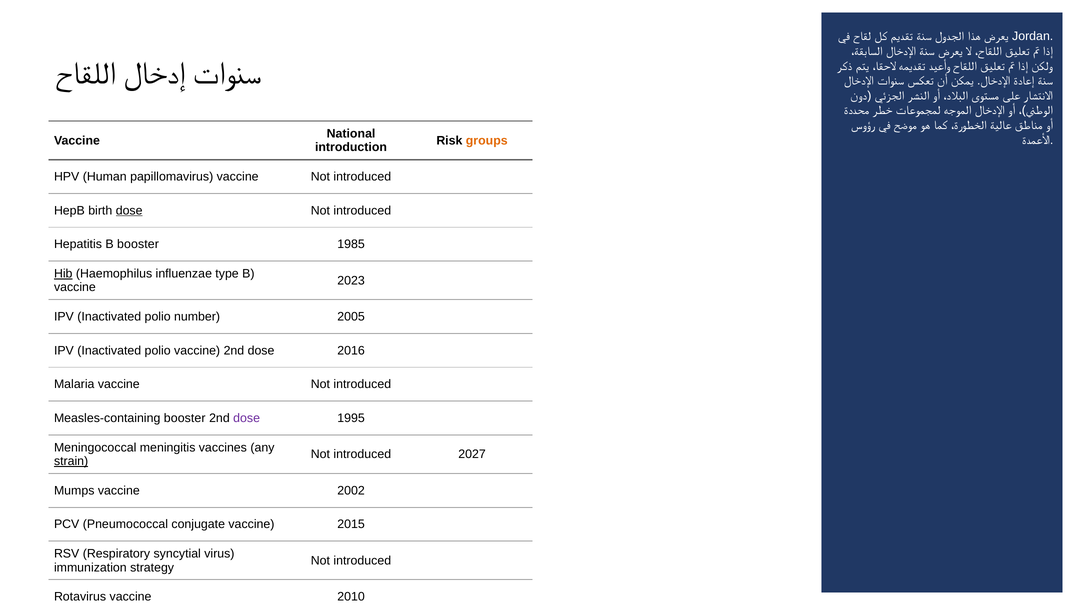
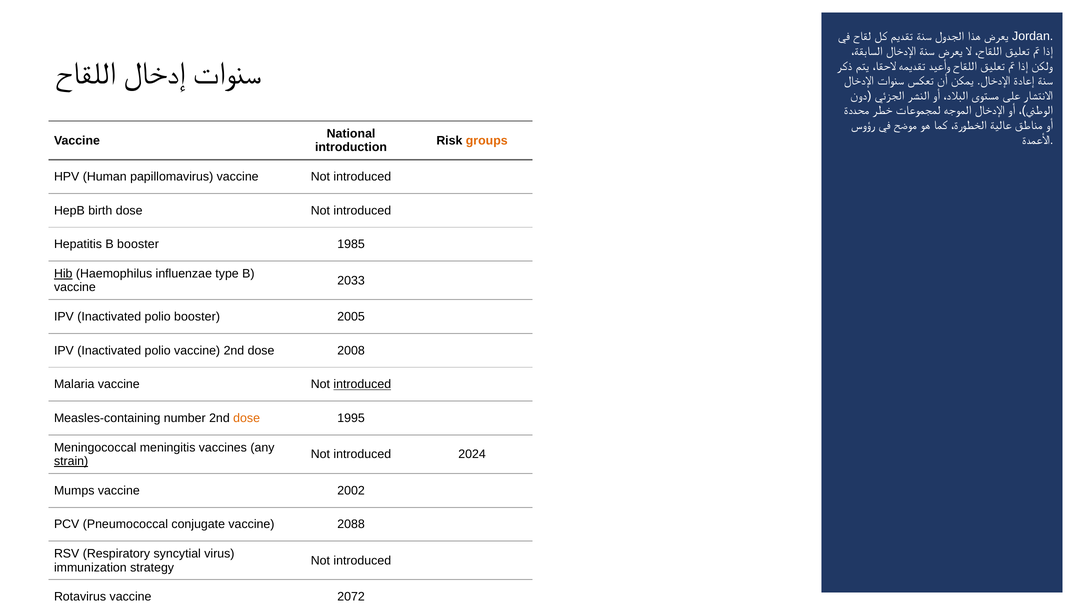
dose underline: present -> none (129, 211)
2023: 2023 -> 2033 (351, 281)
polio number: number -> booster (197, 317)
2016: 2016 -> 2008 (351, 351)
introduced underline: none -> present (362, 385)
Measles-containing booster: booster -> number (185, 418)
dose colour: purple -> orange (247, 418)
2027: 2027 -> 2024 (472, 455)
2015: 2015 -> 2088 (351, 525)
2010: 2010 -> 2072 (351, 597)
